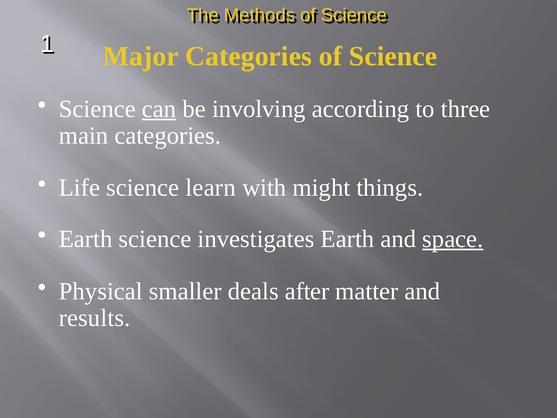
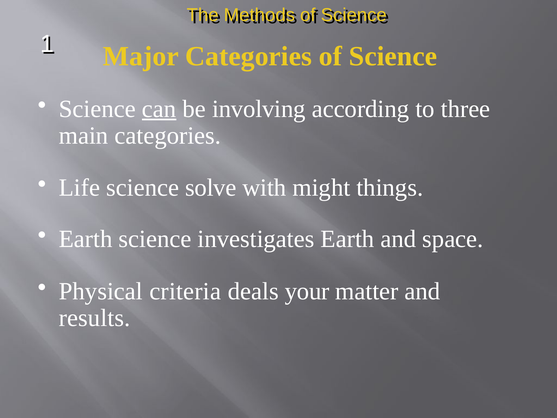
learn: learn -> solve (211, 188)
space underline: present -> none (453, 239)
smaller: smaller -> criteria (185, 291)
after: after -> your (307, 291)
